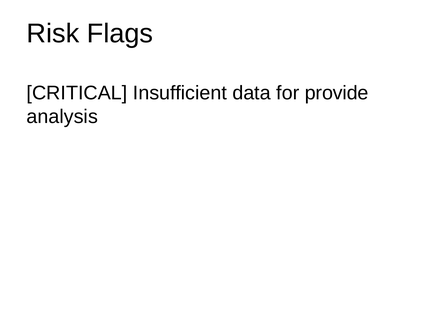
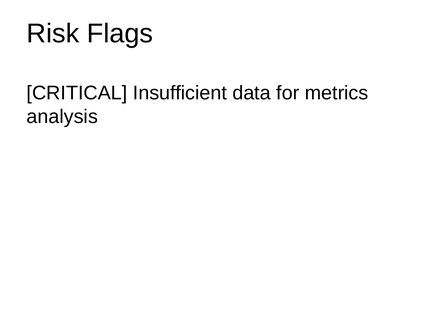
provide: provide -> metrics (337, 93)
